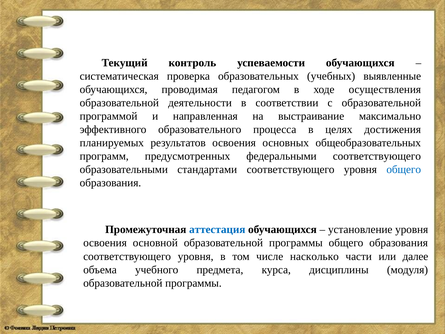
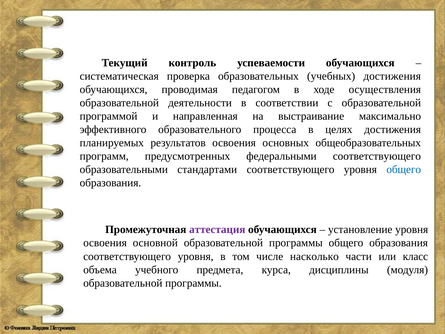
учебных выявленные: выявленные -> достижения (392, 76)
аттестация colour: blue -> purple (217, 229)
далее: далее -> класс (415, 256)
